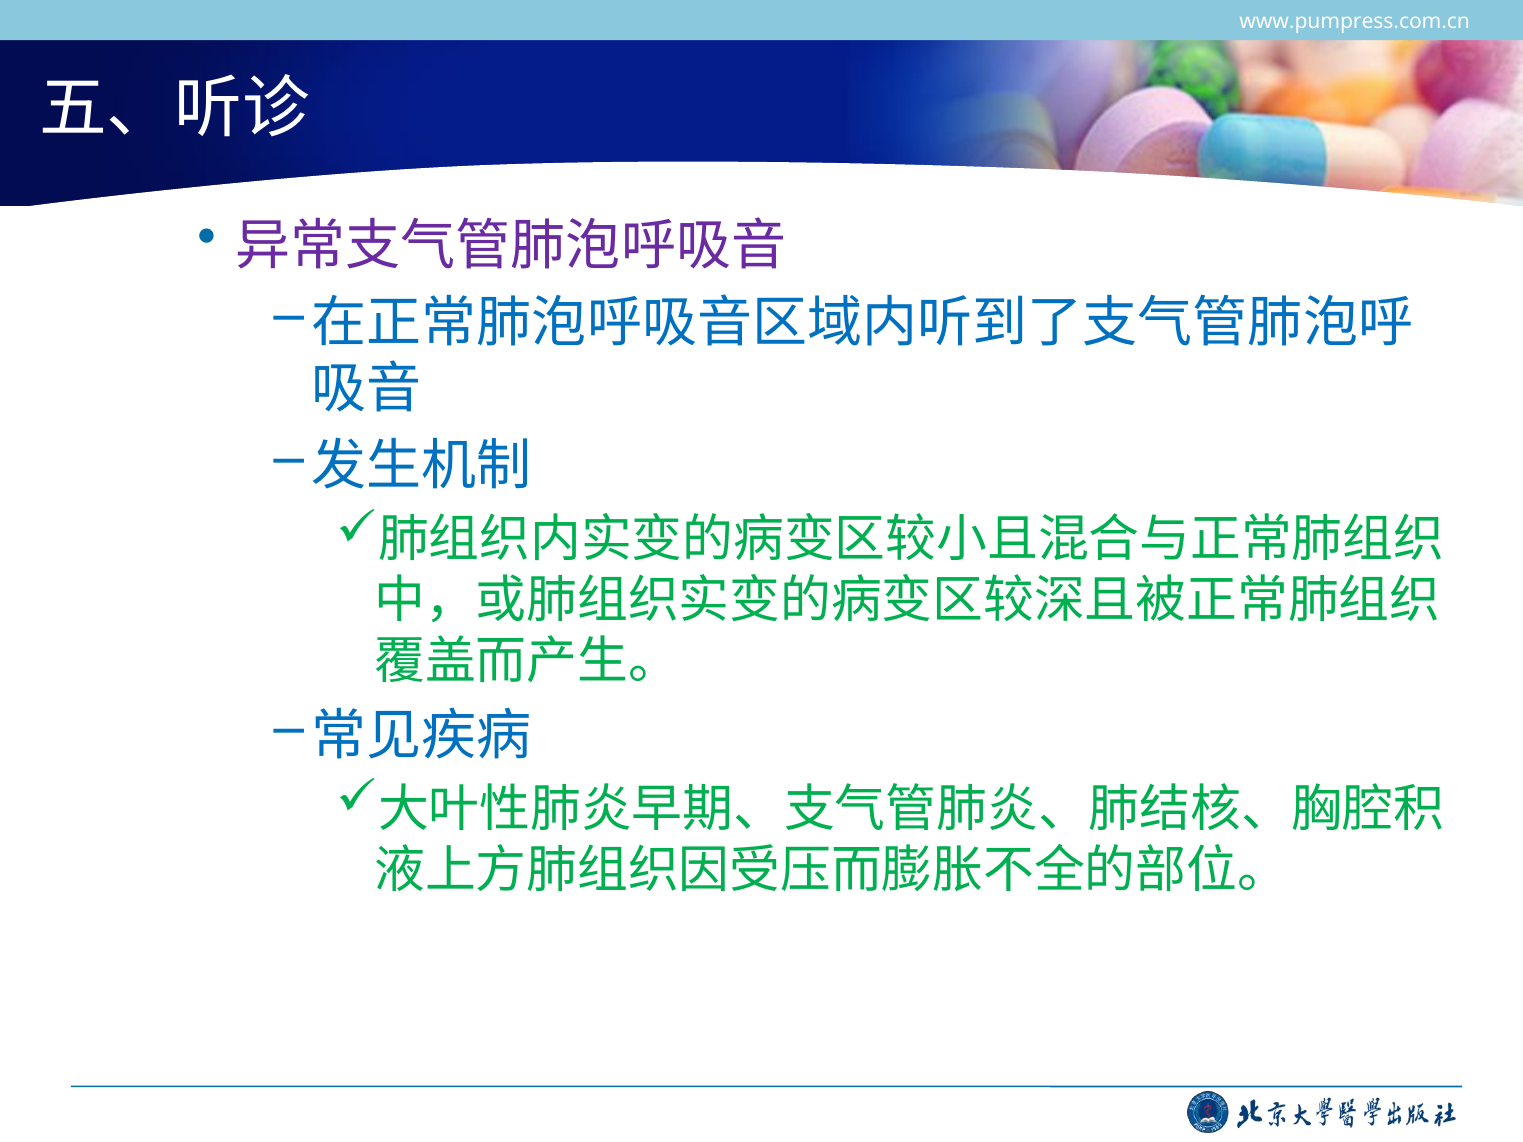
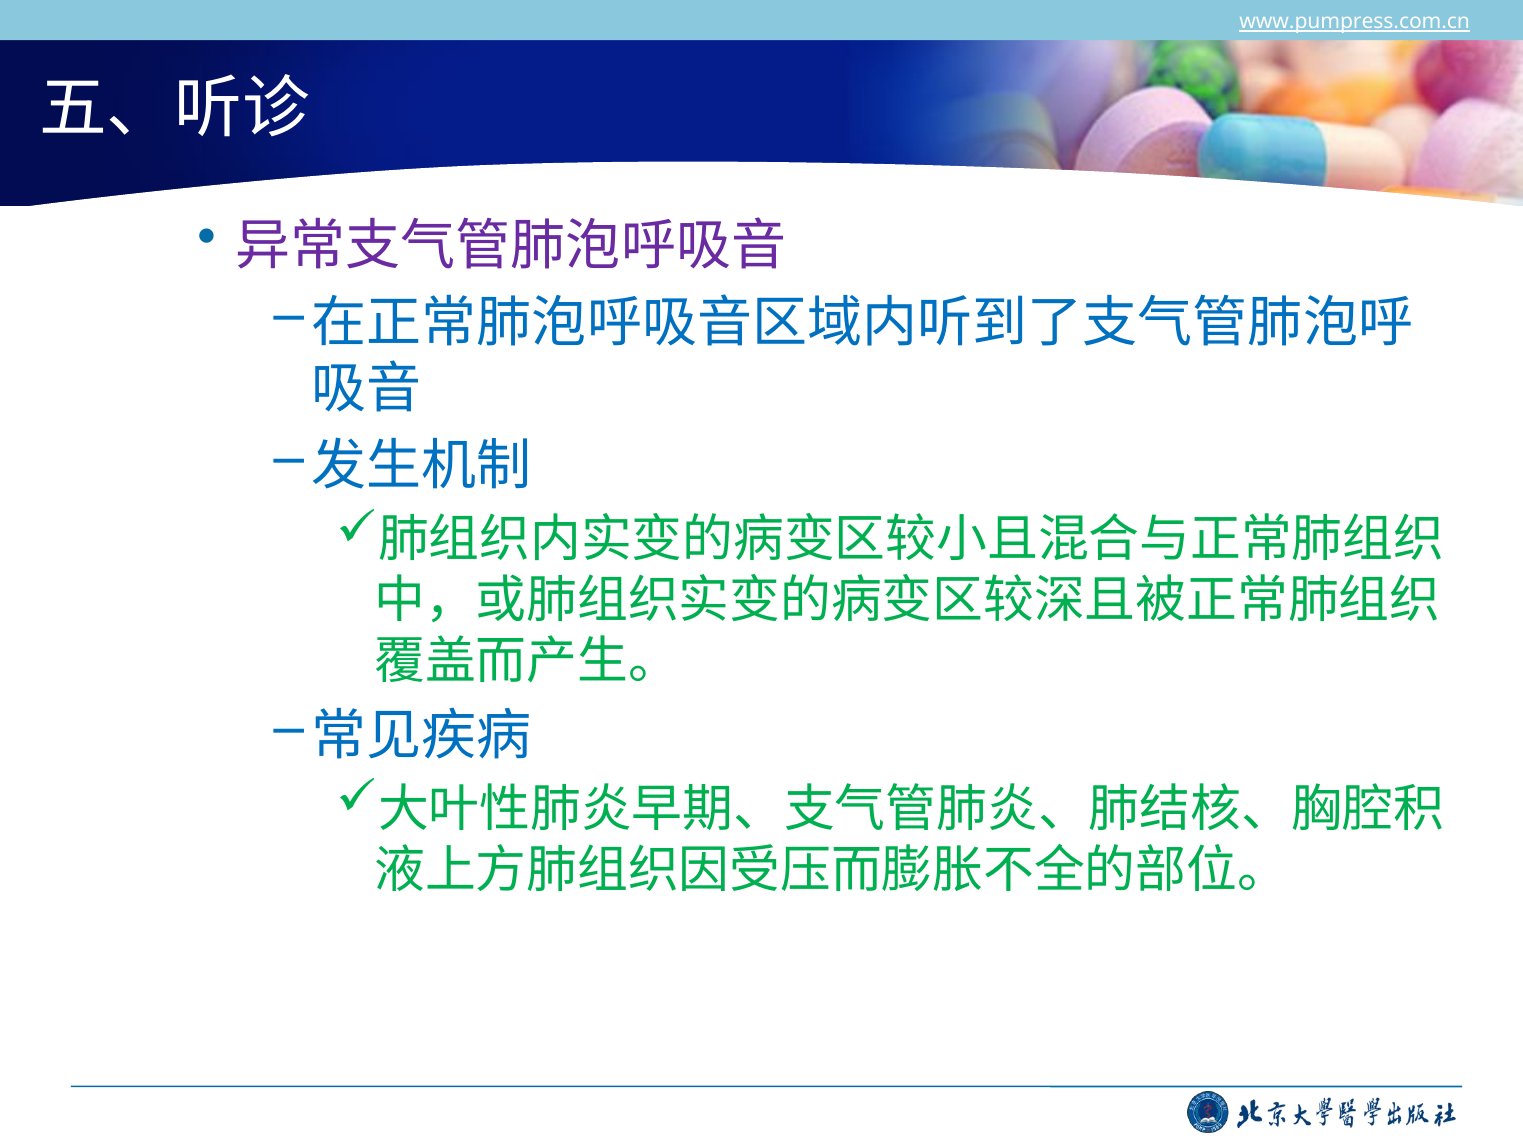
www.pumpress.com.cn underline: none -> present (1355, 22)
